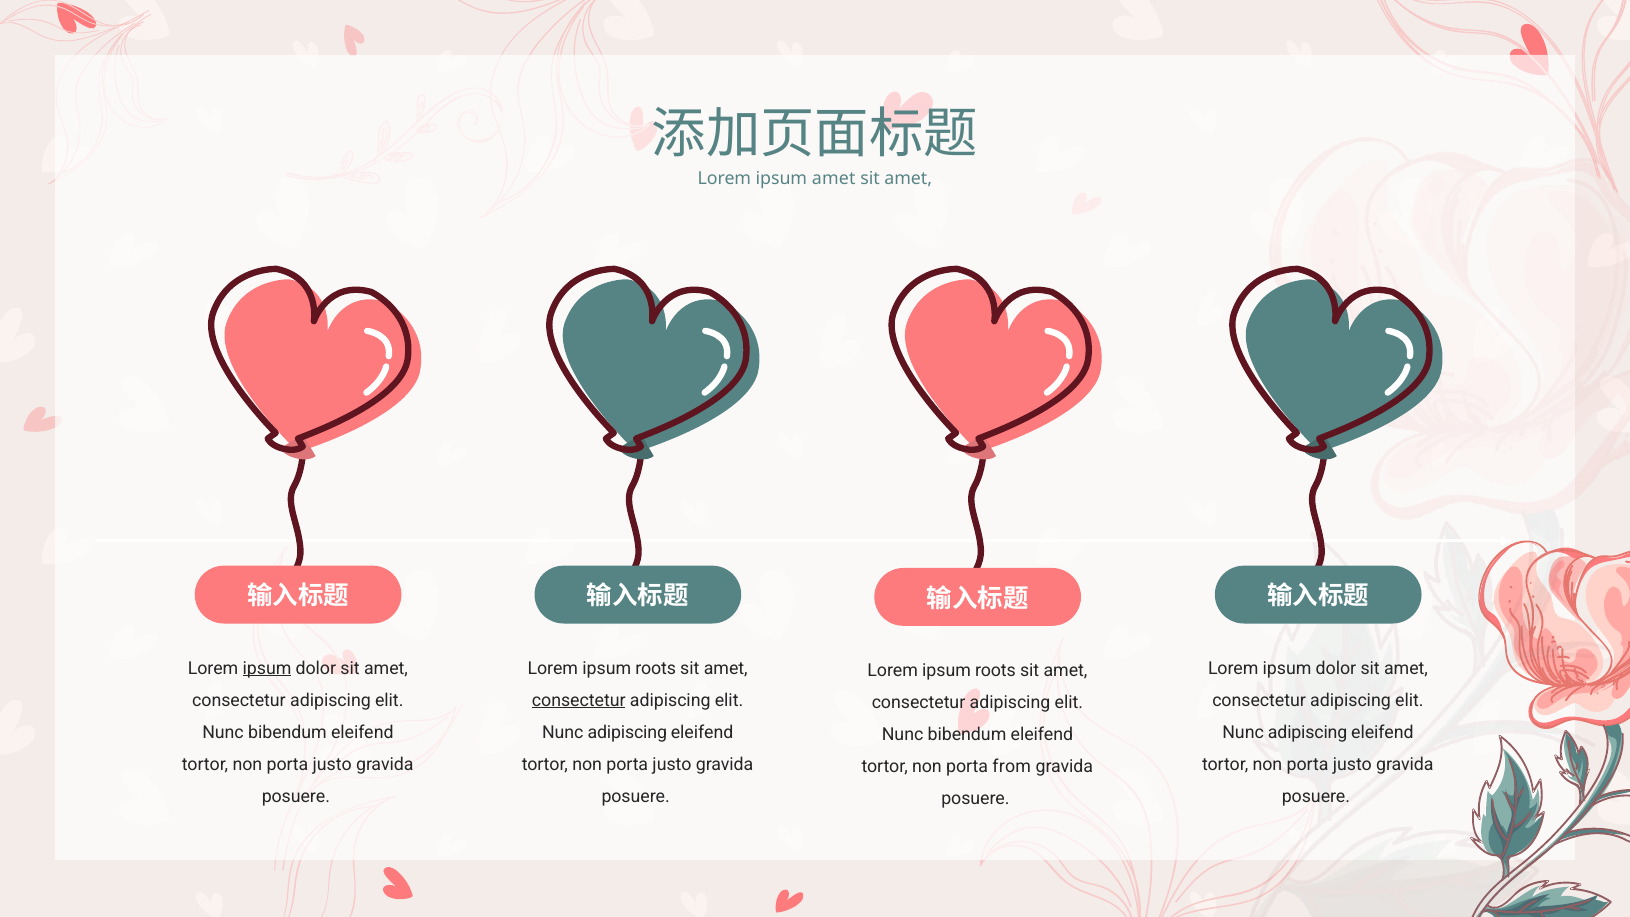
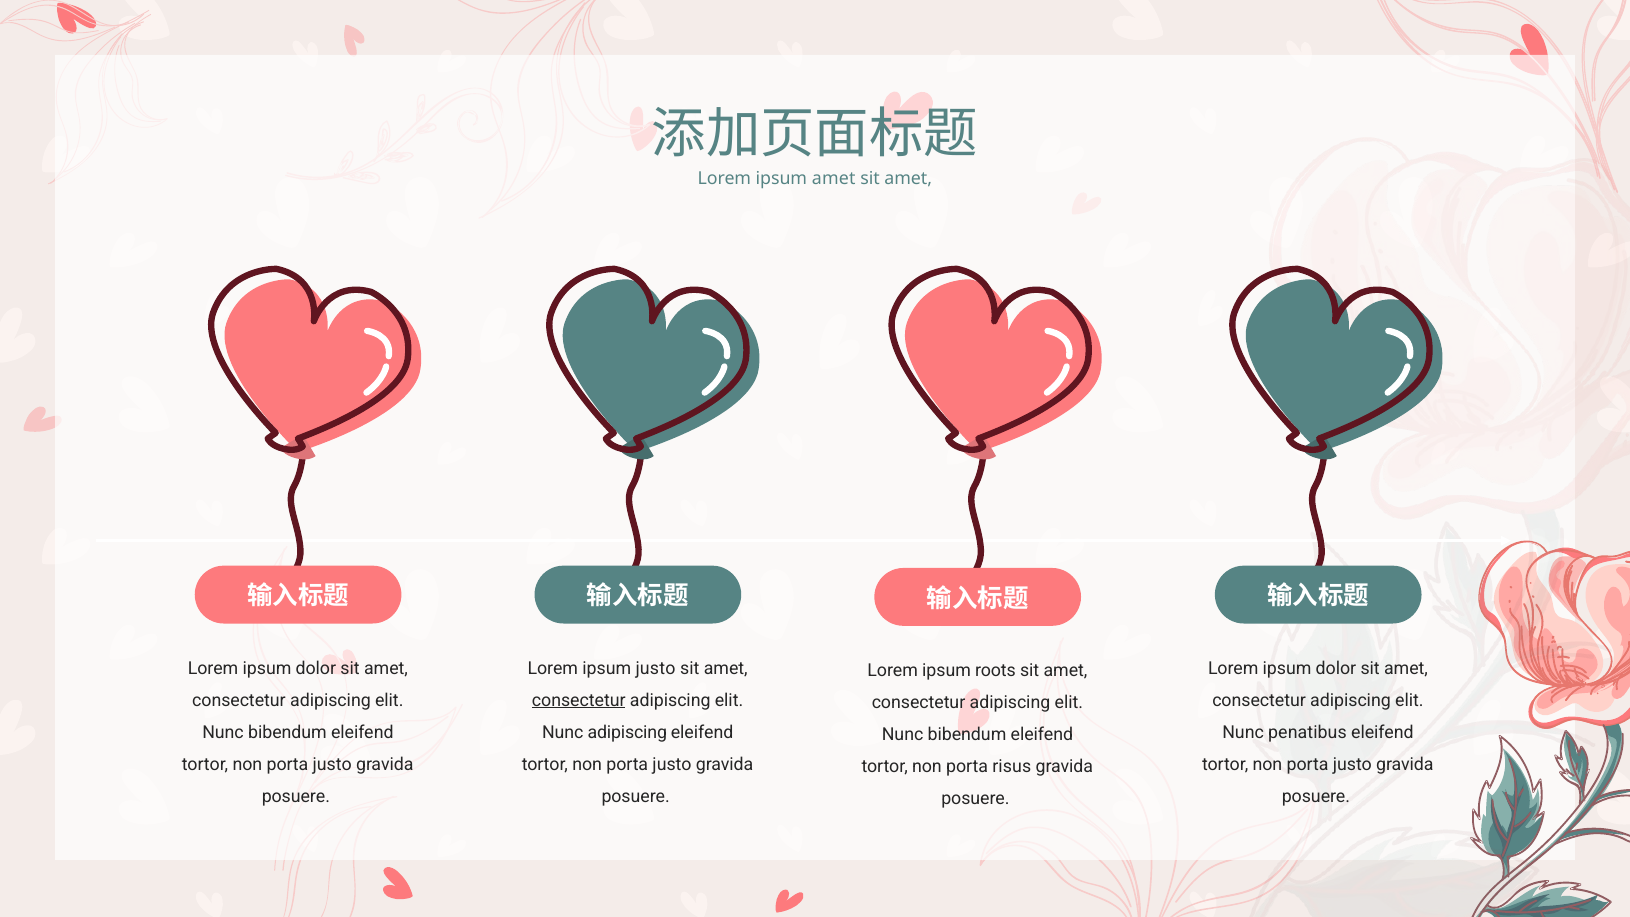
ipsum underline: present -> none (267, 668)
roots: roots -> justo (656, 668)
adipiscing: adipiscing -> penatibus (1307, 732)
from: from -> risus (1012, 767)
